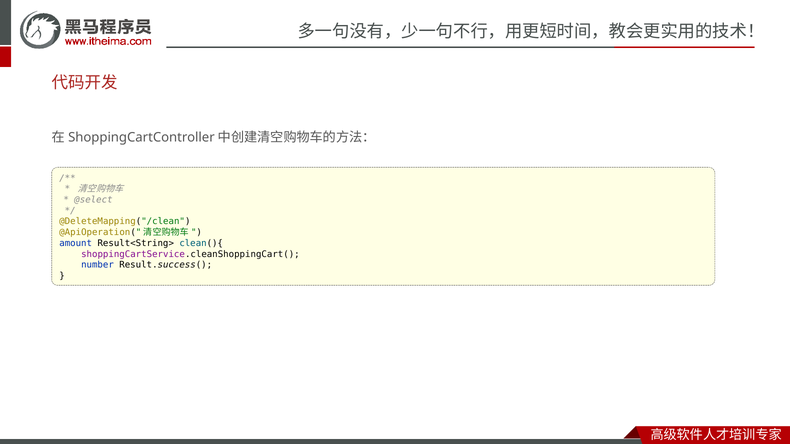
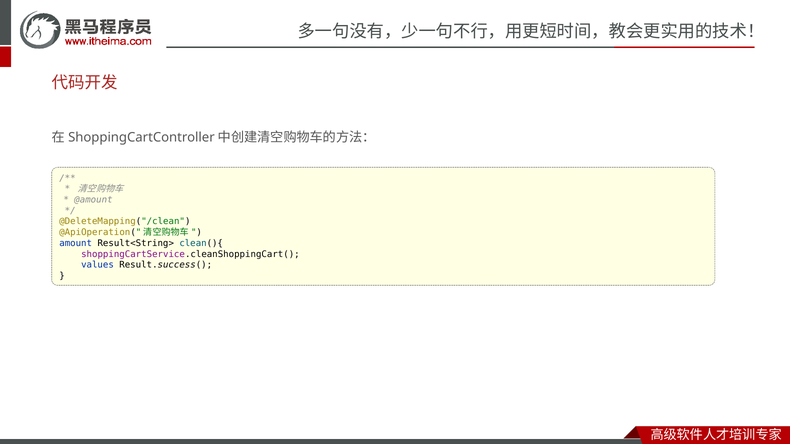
@select: @select -> @amount (93, 200)
number: number -> values (97, 265)
